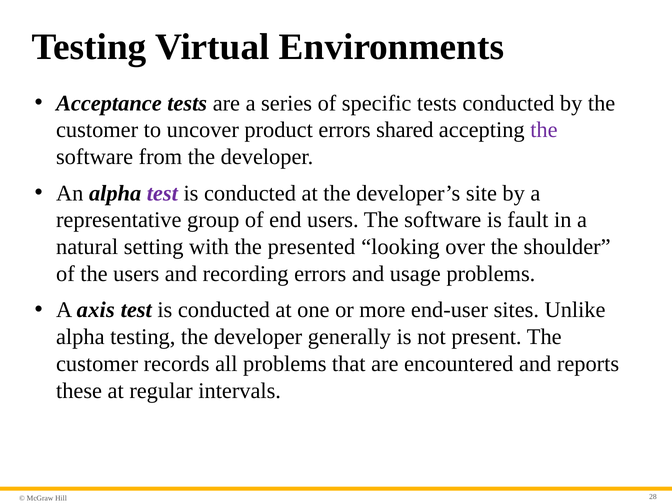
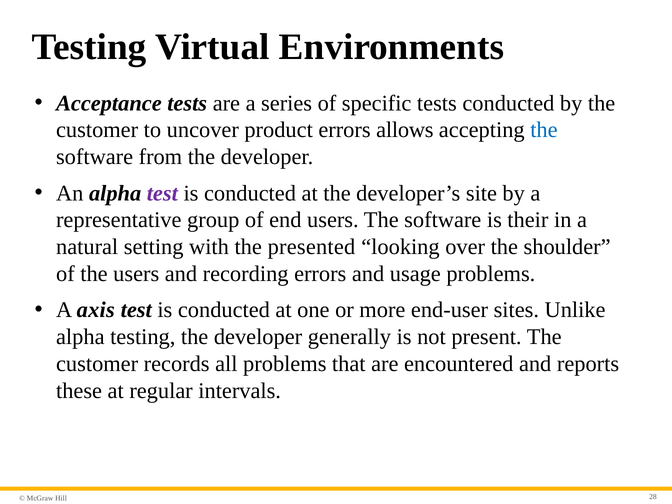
shared: shared -> allows (405, 130)
the colour: purple -> blue (544, 130)
fault: fault -> their (528, 220)
